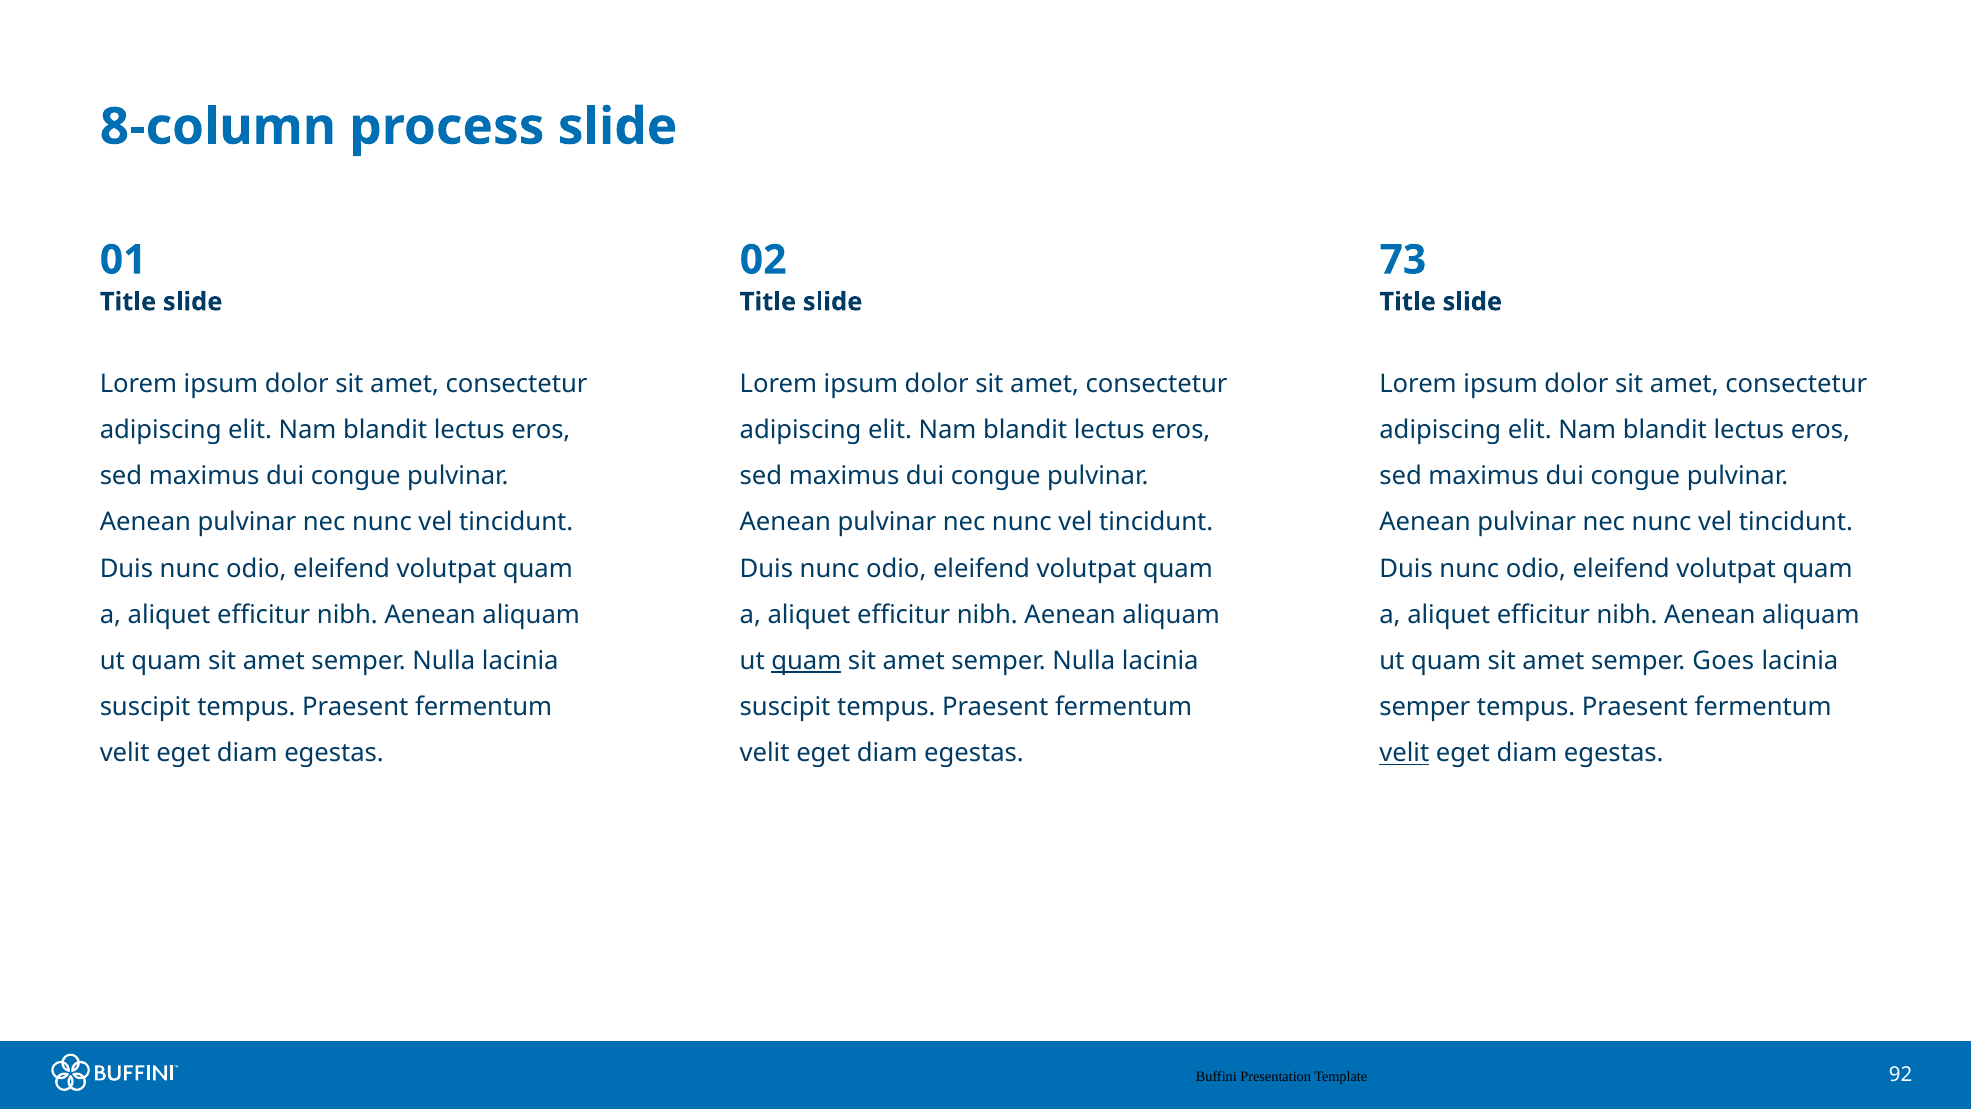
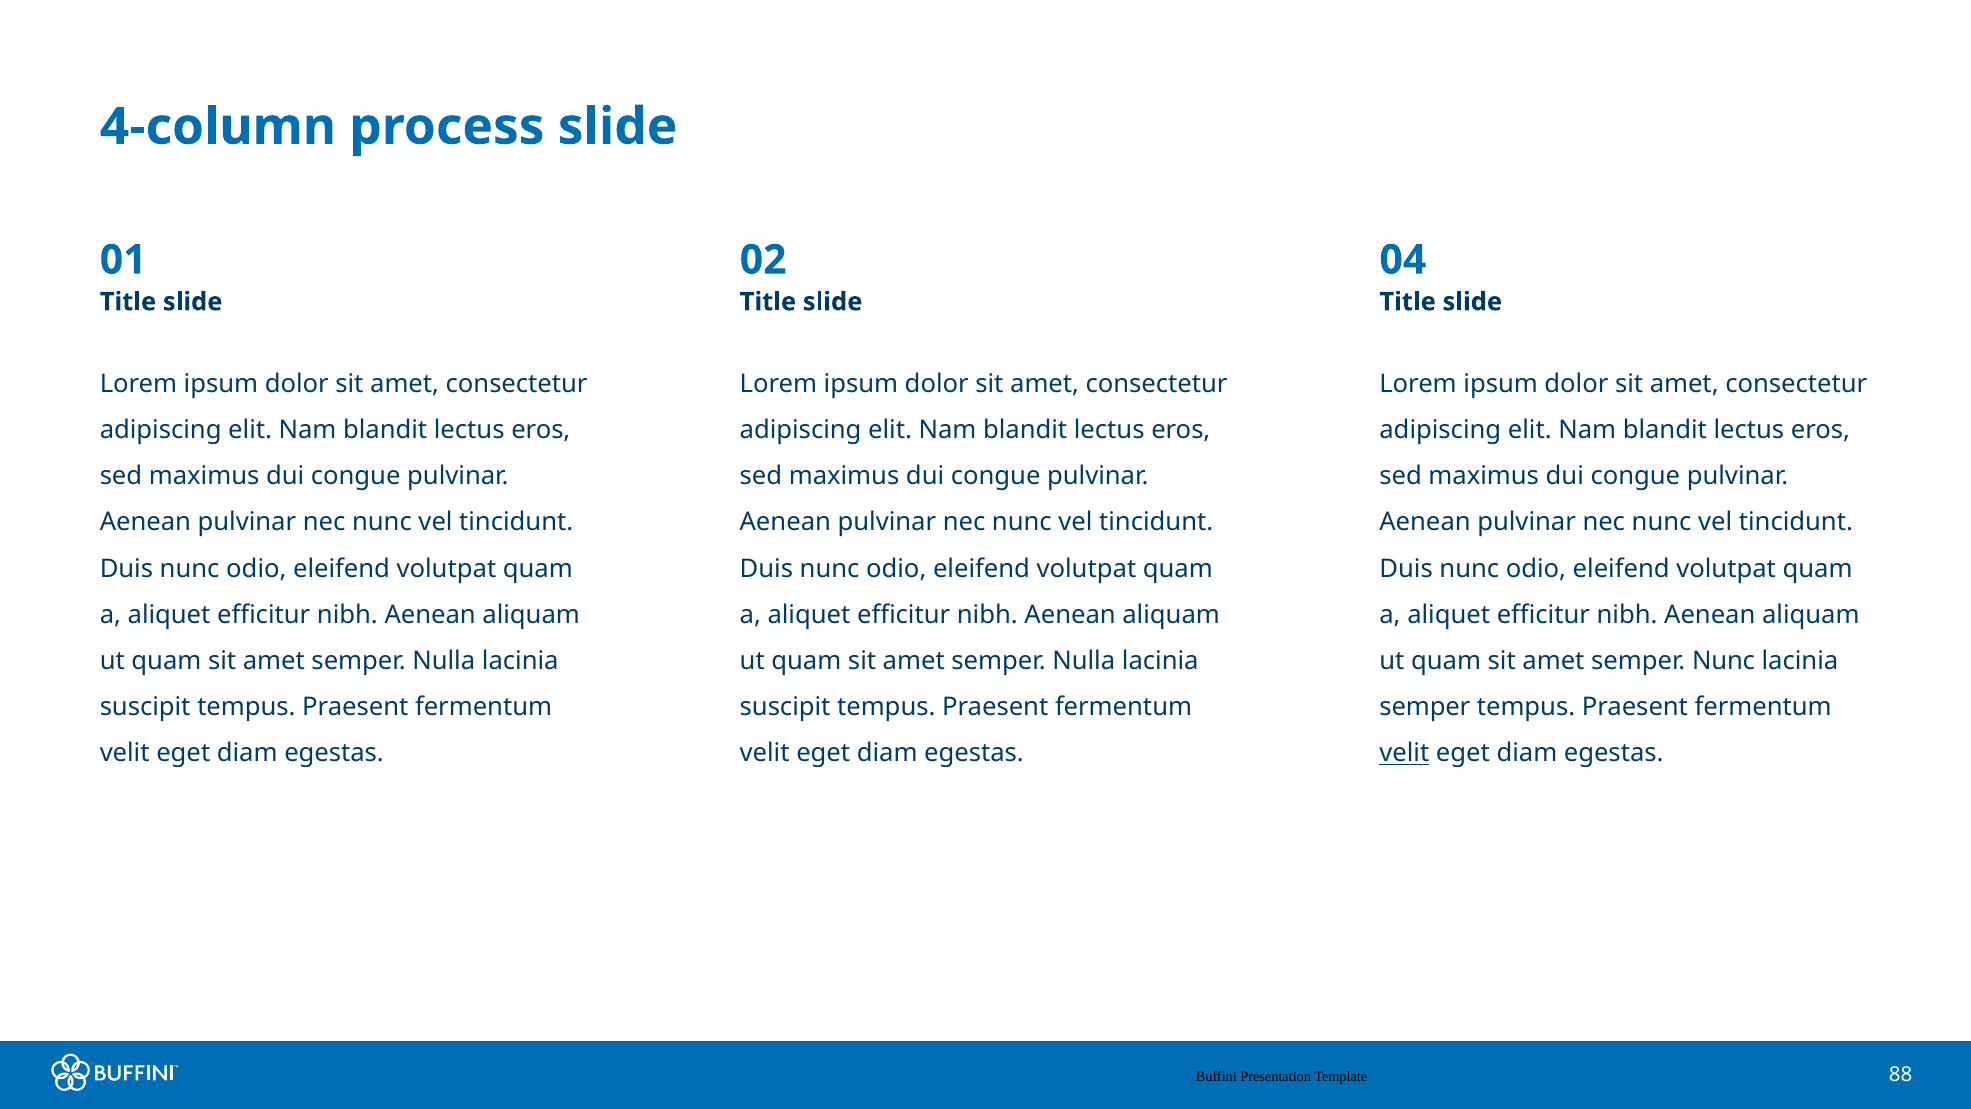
8-column: 8-column -> 4-column (218, 127)
73: 73 -> 04 (1403, 260)
quam underline: present -> none (806, 661)
semper Goes: Goes -> Nunc (1724, 661)
92: 92 -> 88 (1901, 1075)
